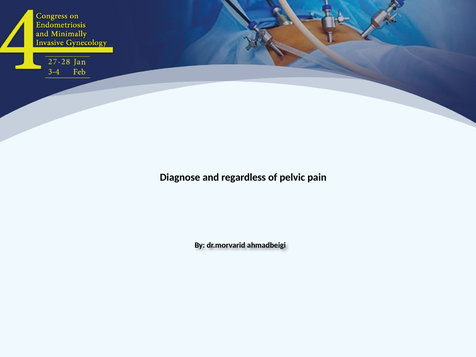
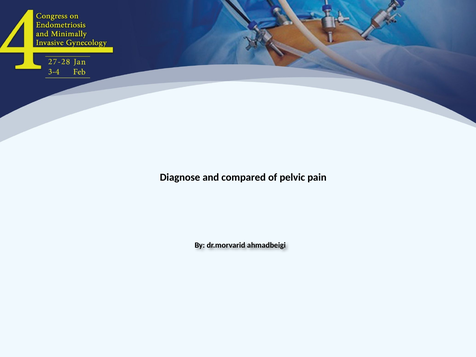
regardless: regardless -> compared (244, 177)
